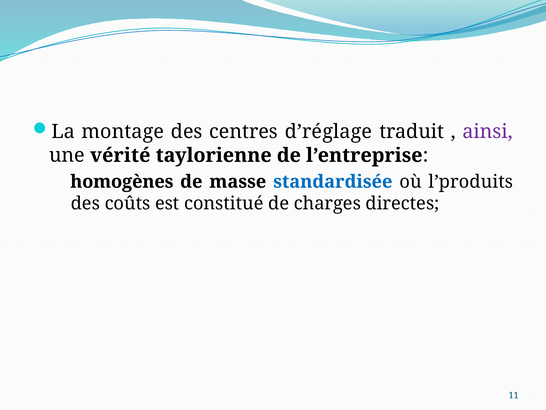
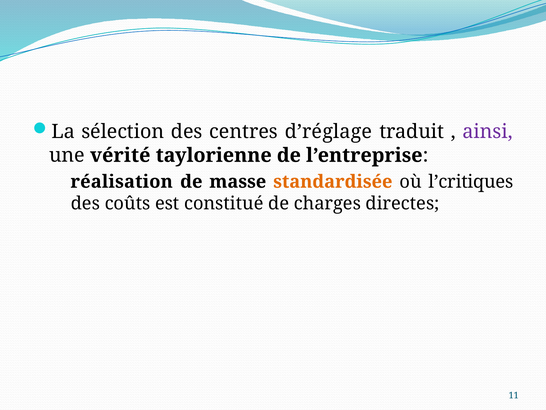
montage: montage -> sélection (123, 131)
homogènes: homogènes -> réalisation (122, 182)
standardisée colour: blue -> orange (333, 182)
l’produits: l’produits -> l’critiques (471, 182)
